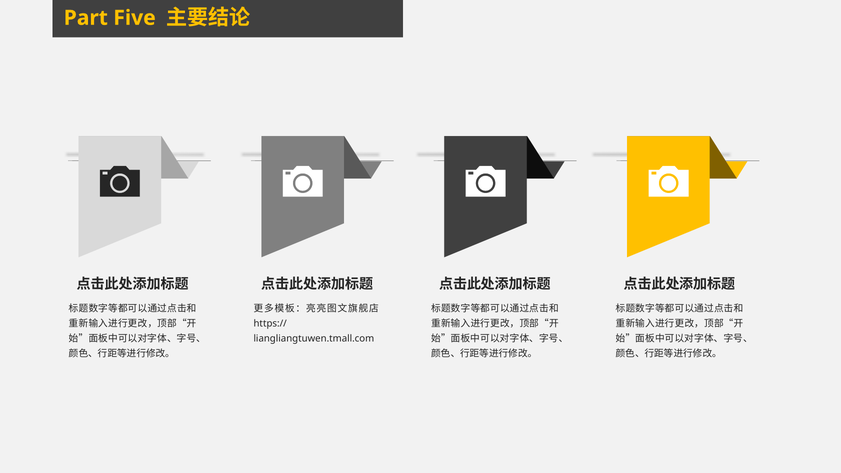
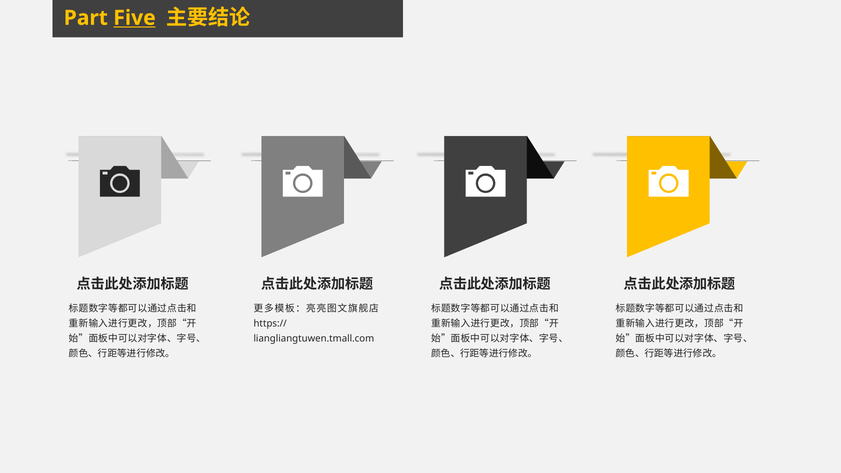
Five underline: none -> present (135, 18)
